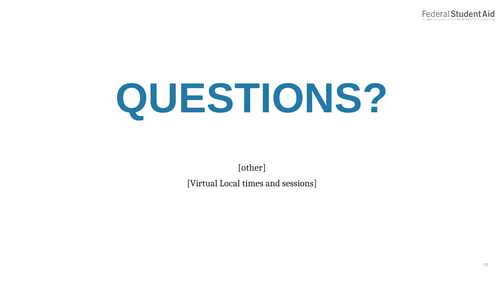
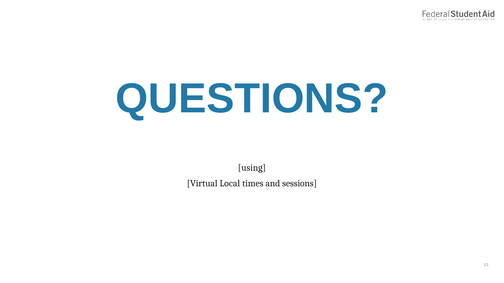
other: other -> using (252, 168)
